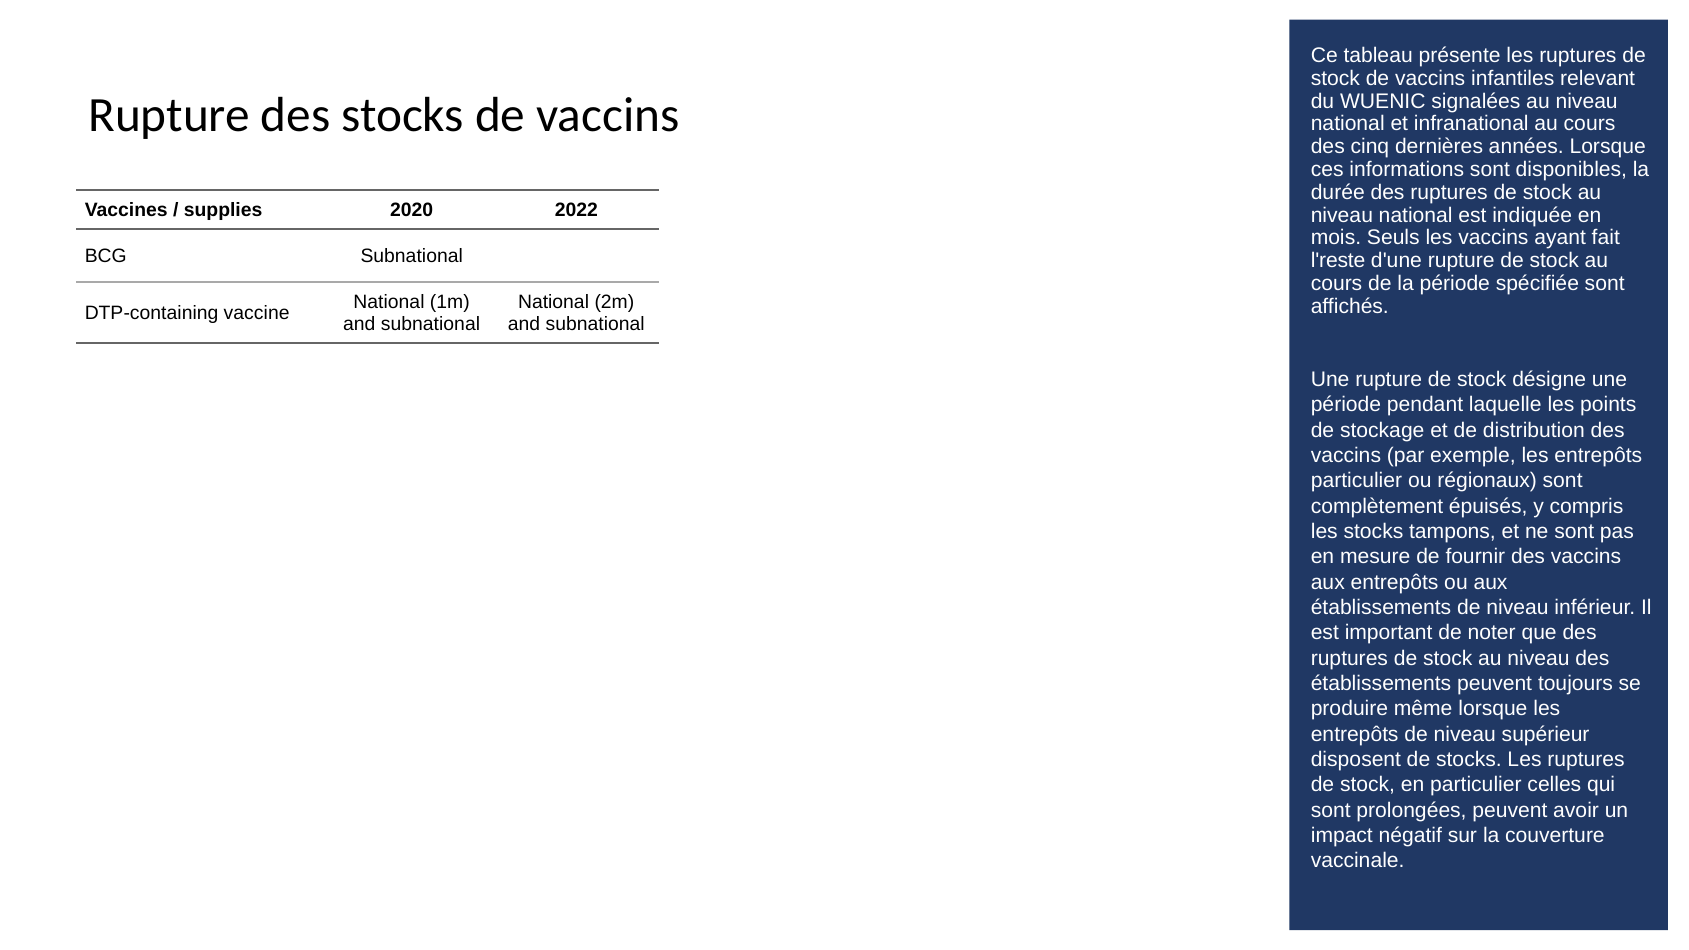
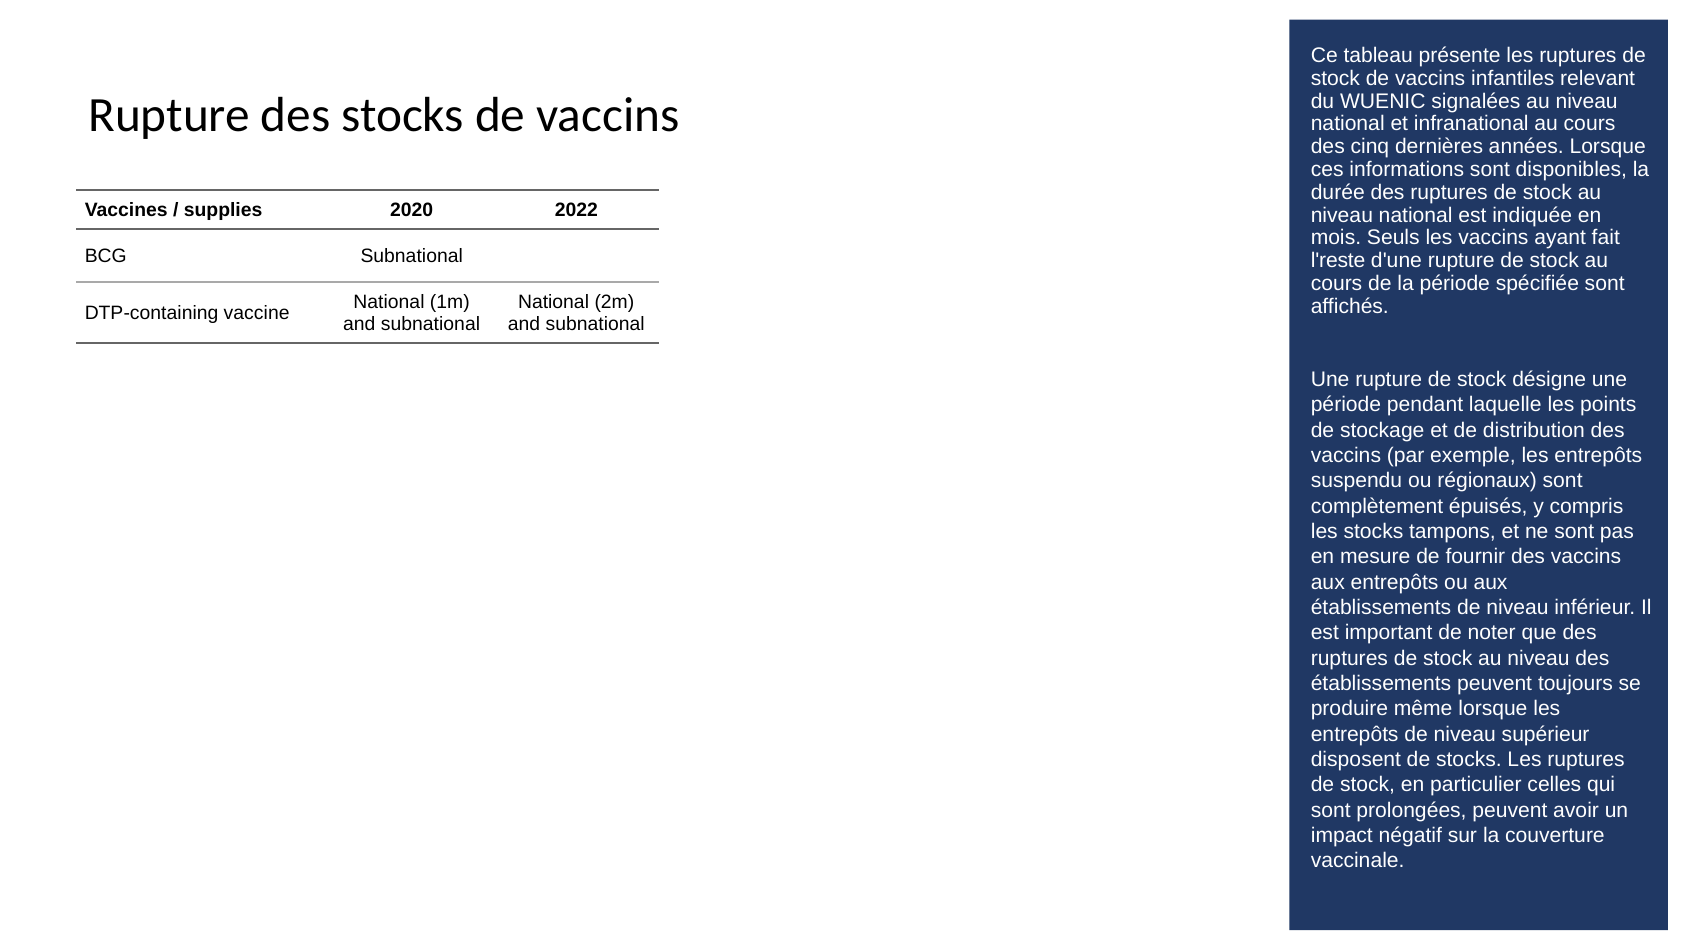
particulier: particulier -> suspendu (1357, 481)
